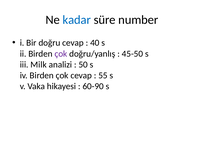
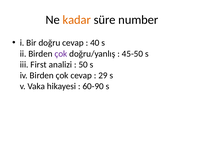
kadar colour: blue -> orange (77, 20)
Milk: Milk -> First (39, 65)
55: 55 -> 29 (103, 75)
